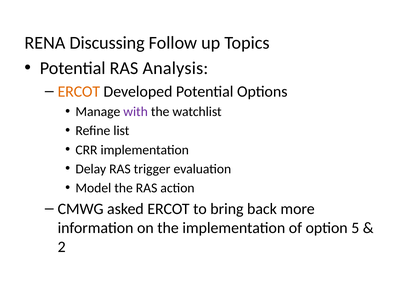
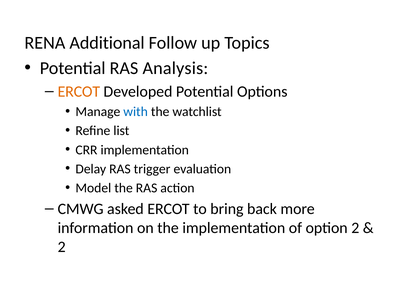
Discussing: Discussing -> Additional (107, 43)
with colour: purple -> blue (136, 112)
option 5: 5 -> 2 (355, 228)
